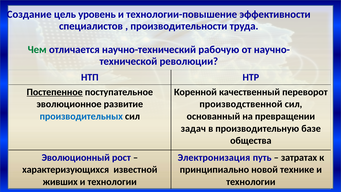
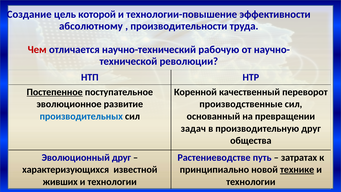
уровень: уровень -> которой (97, 14)
специалистов: специалистов -> абсолютному (91, 26)
Чем colour: green -> red (37, 50)
производственной: производственной -> производственные (241, 104)
производительную базе: базе -> друг (311, 128)
Эволюционный рост: рост -> друг (121, 157)
Электронизация: Электронизация -> Растениеводстве (214, 157)
технике underline: none -> present (297, 169)
